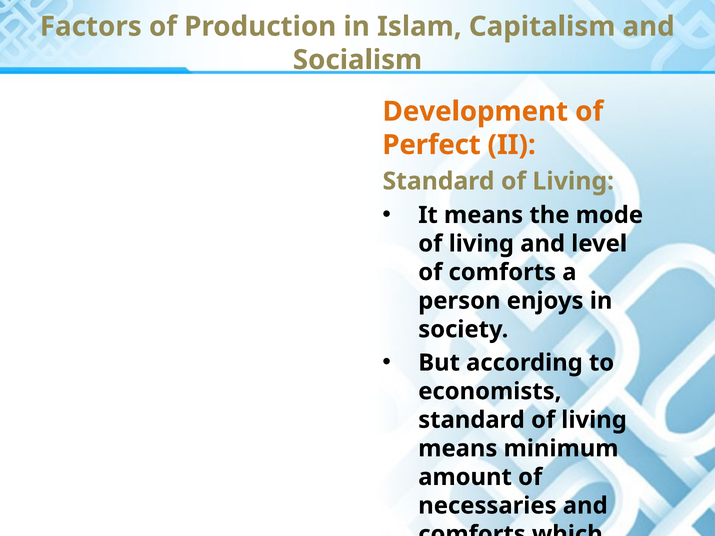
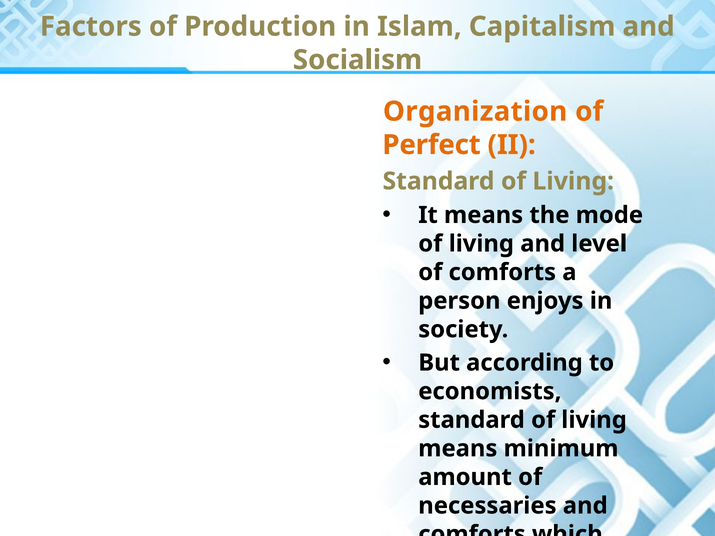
Development: Development -> Organization (475, 112)
